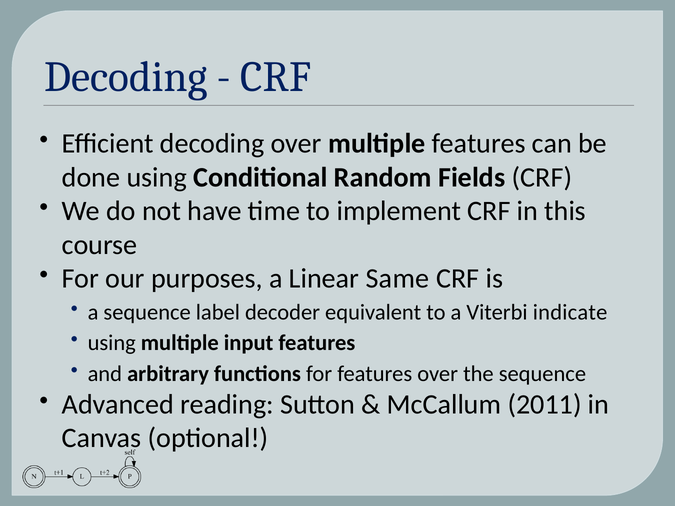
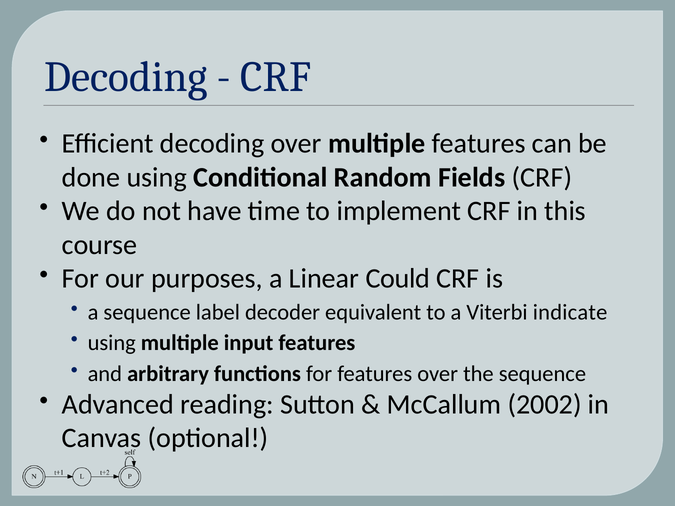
Same: Same -> Could (398, 279)
2011: 2011 -> 2002 (545, 405)
